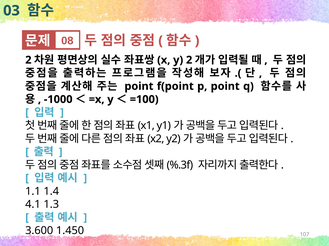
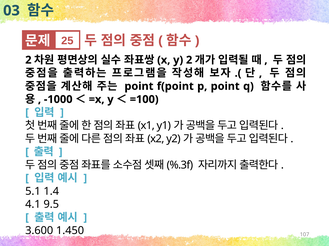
08: 08 -> 25 (67, 41)
1.1: 1.1 -> 5.1 (33, 192)
1.3: 1.3 -> 9.5 (51, 205)
